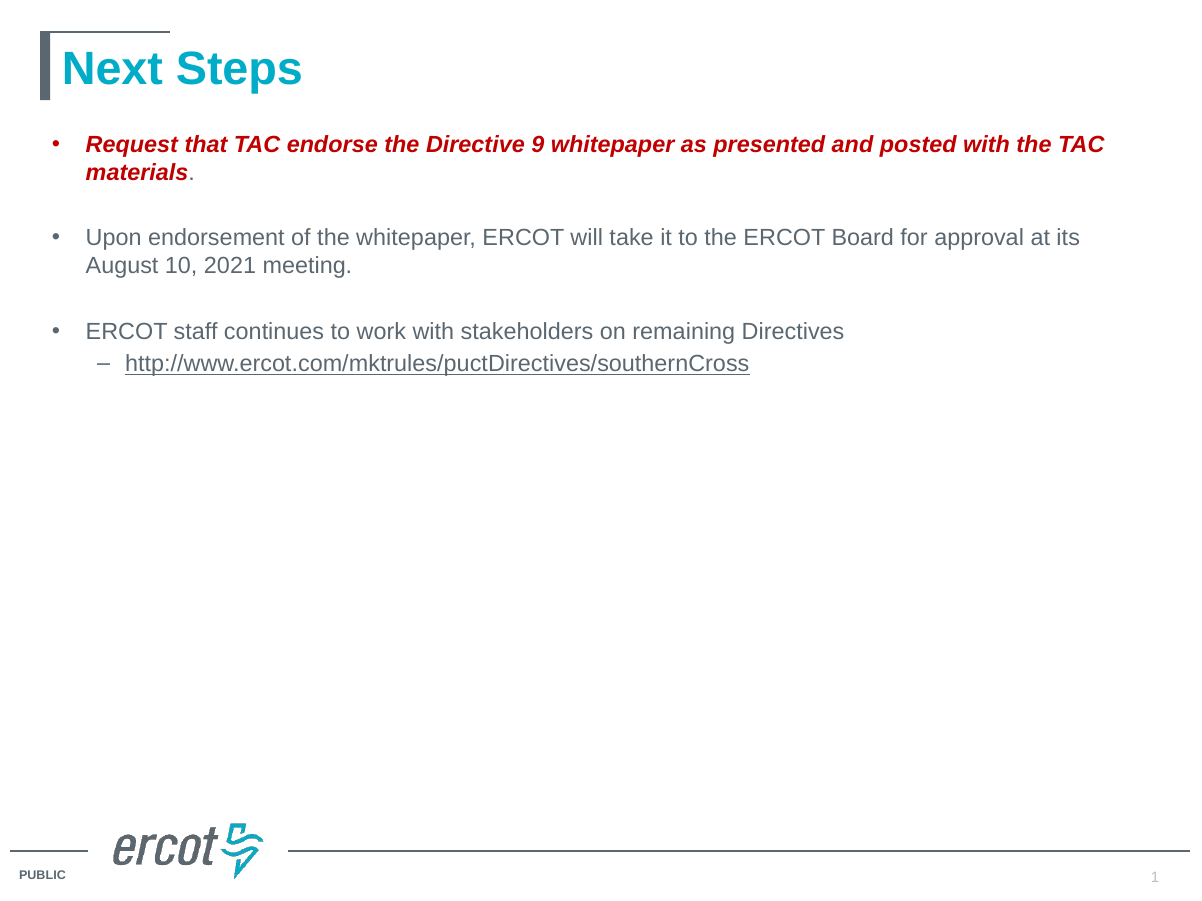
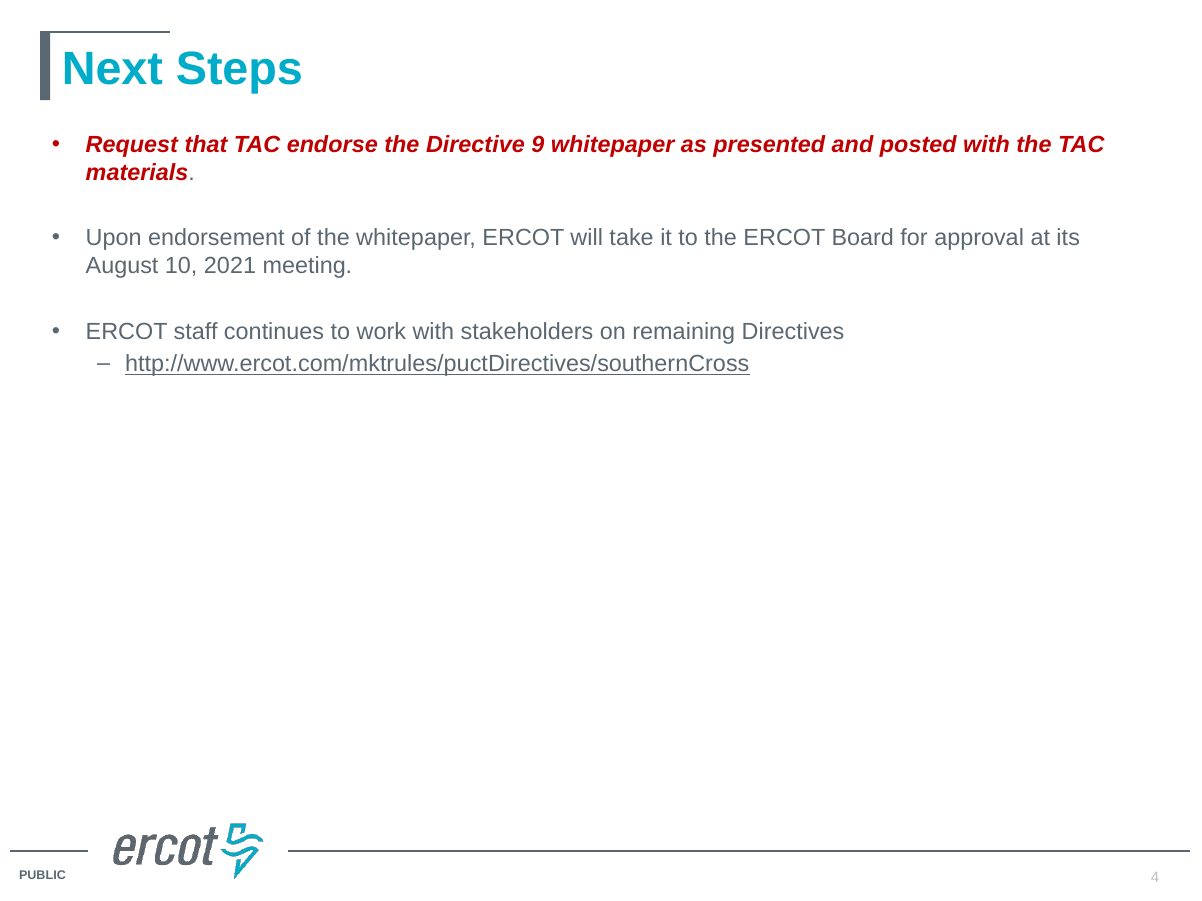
1: 1 -> 4 (1155, 878)
